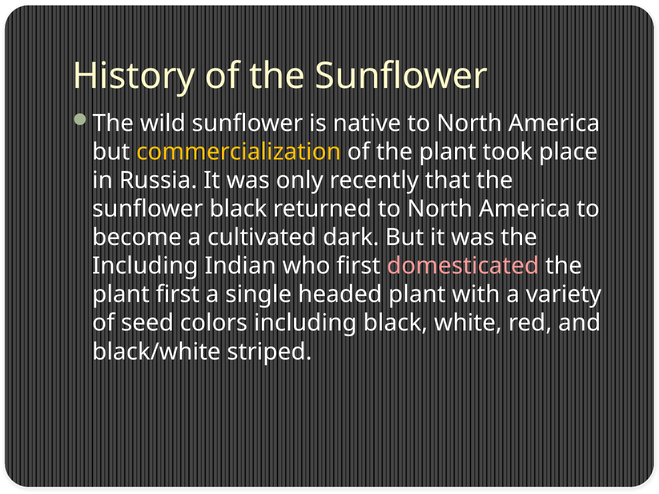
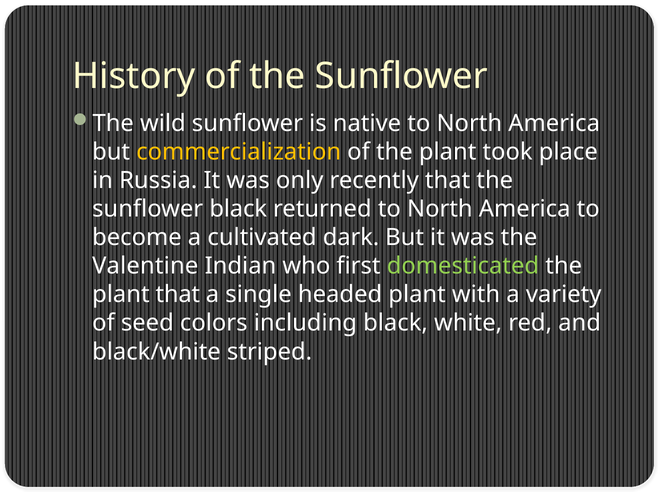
Including: Including -> Valentine (145, 266)
domesticated colour: pink -> light green (463, 266)
plant first: first -> that (178, 295)
